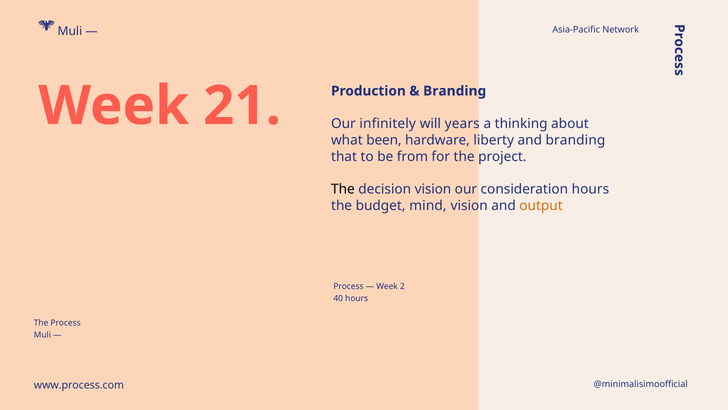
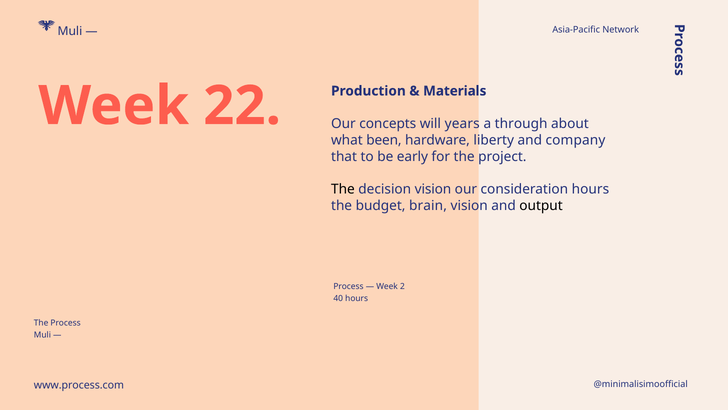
Branding: Branding -> Materials (455, 91)
21: 21 -> 22 (242, 106)
infinitely: infinitely -> concepts (388, 124)
thinking: thinking -> through (521, 124)
and branding: branding -> company (575, 140)
from: from -> early (412, 156)
mind: mind -> brain (428, 206)
output colour: orange -> black (541, 206)
